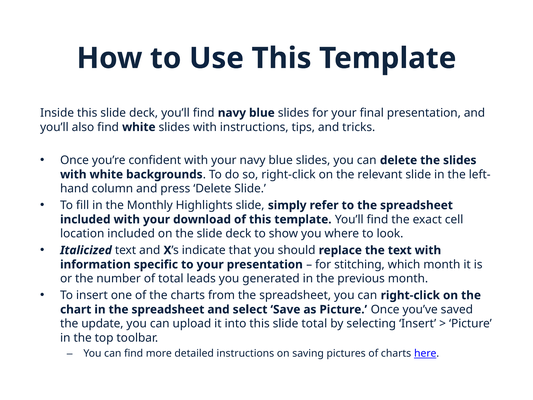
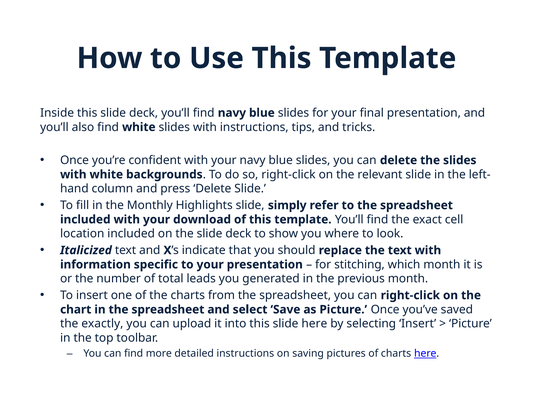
update: update -> exactly (102, 324)
slide total: total -> here (314, 324)
